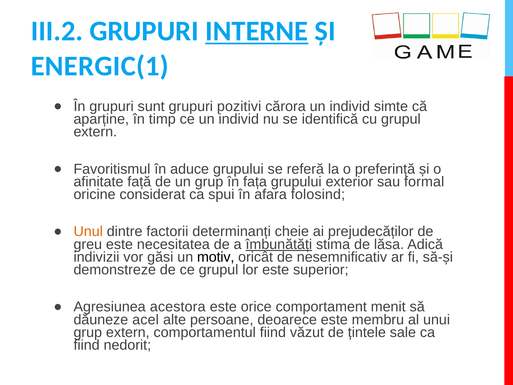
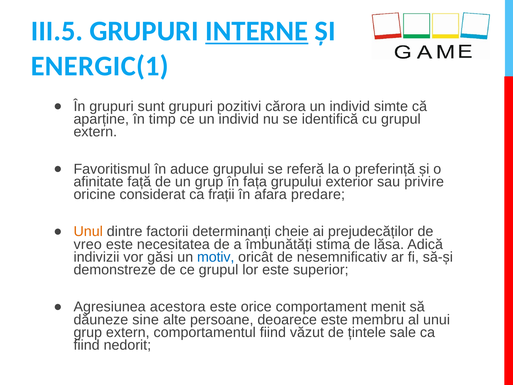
III.2: III.2 -> III.5 (57, 31)
formal: formal -> privire (424, 182)
spui: spui -> frații (221, 194)
folosind: folosind -> predare (318, 194)
greu: greu -> vreo (88, 244)
îmbunătăți underline: present -> none (279, 244)
motiv colour: black -> blue (216, 257)
acel: acel -> sine (146, 319)
